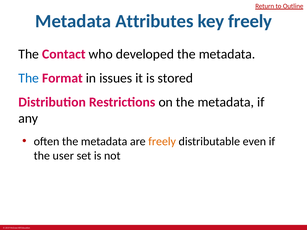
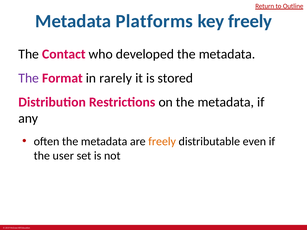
Attributes: Attributes -> Platforms (154, 21)
The colour: blue -> purple (29, 78)
issues: issues -> rarely (116, 78)
